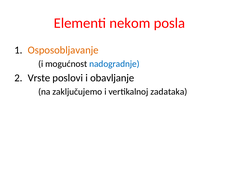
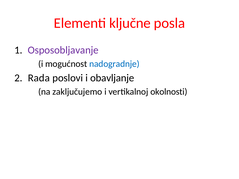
nekom: nekom -> ključne (130, 23)
Osposobljavanje colour: orange -> purple (63, 50)
Vrste: Vrste -> Rada (39, 78)
zadataka: zadataka -> okolnosti (169, 92)
